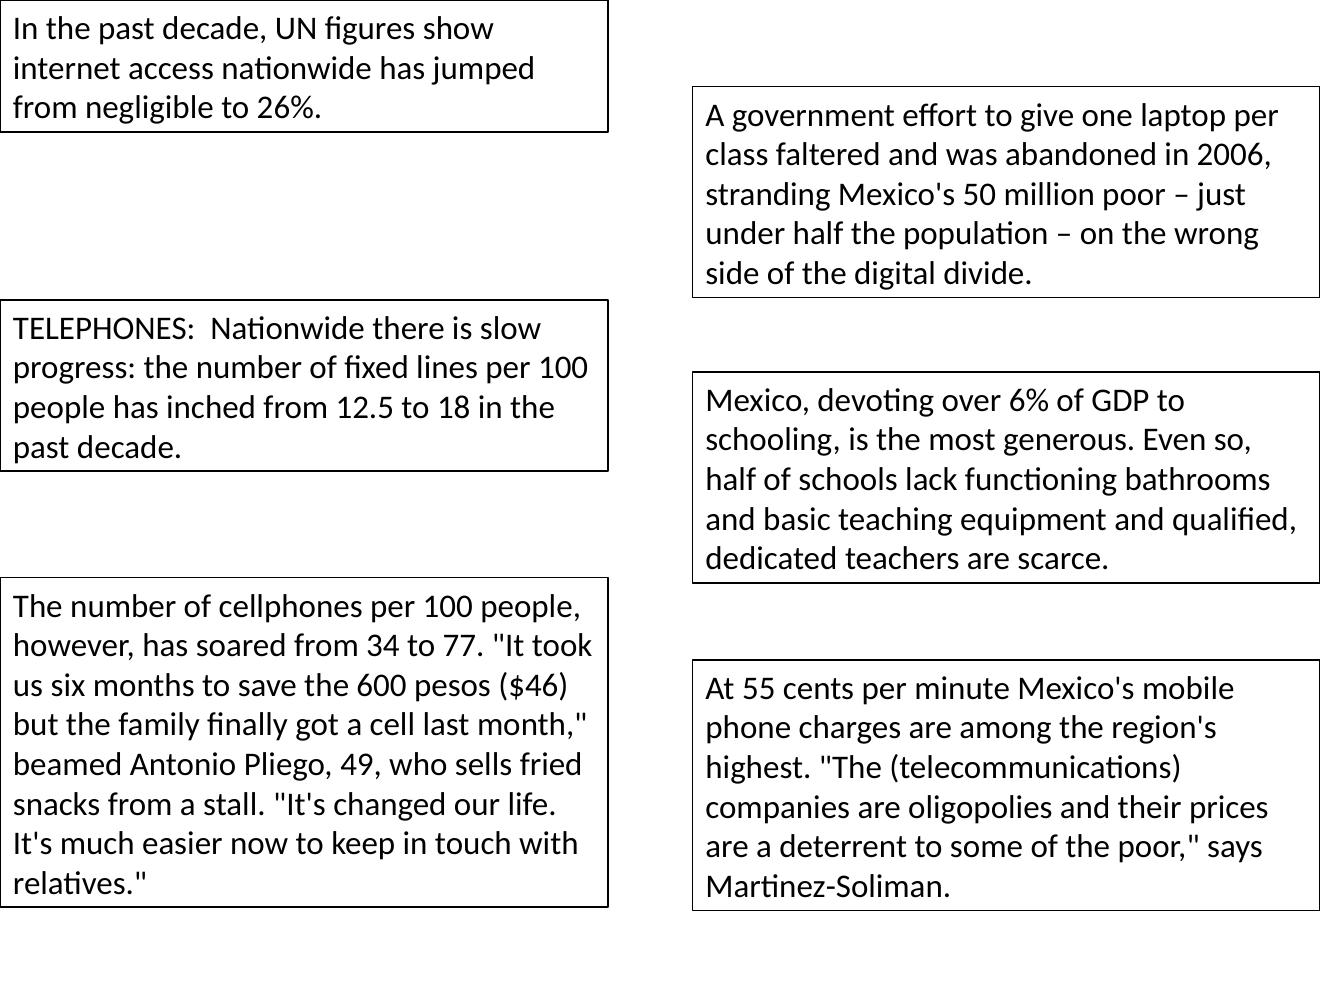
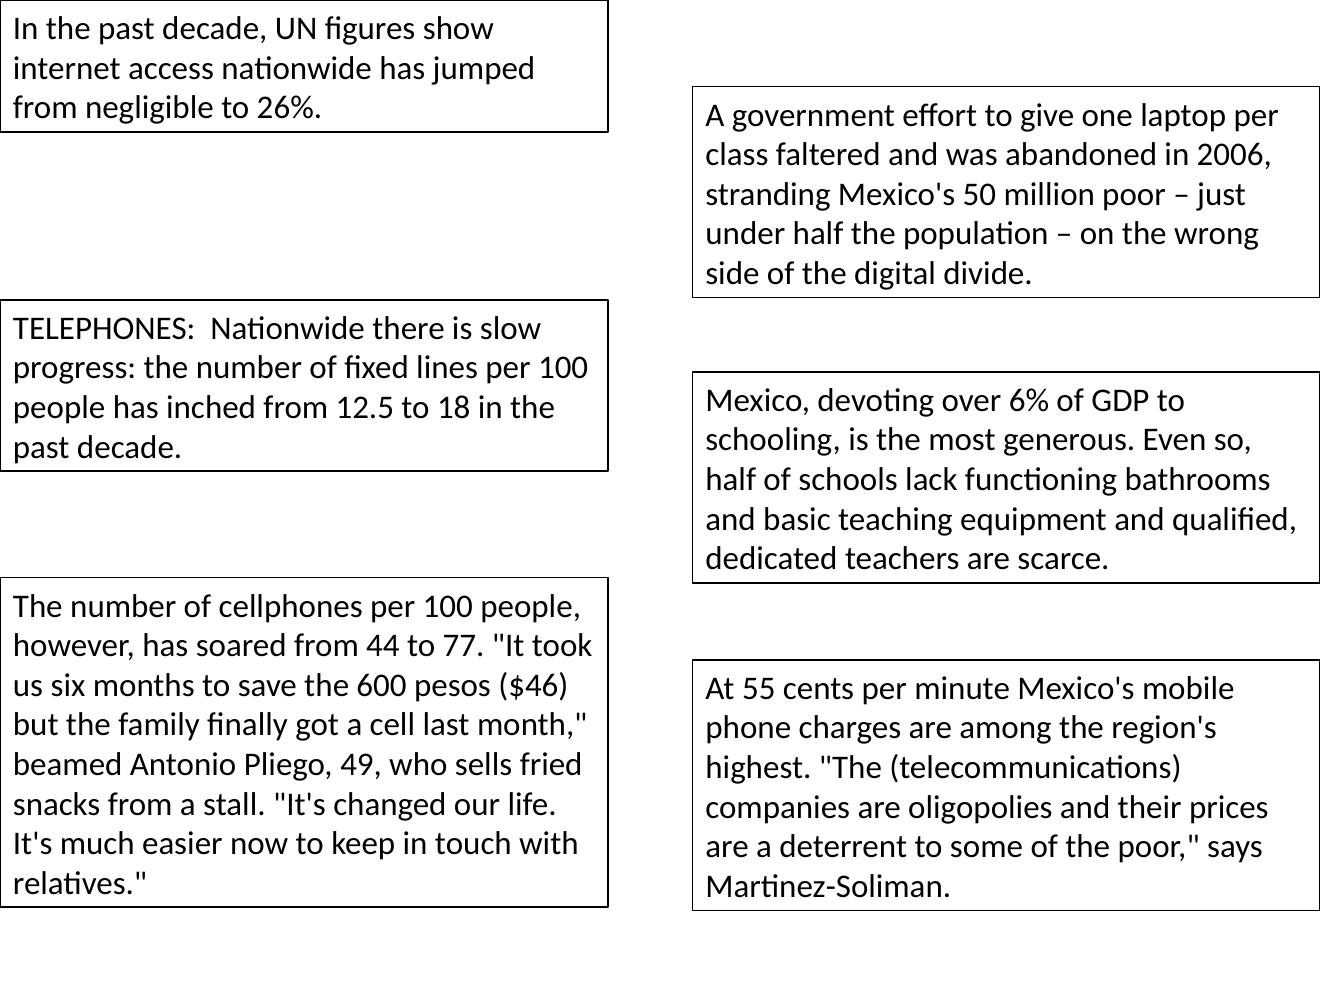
34: 34 -> 44 (383, 646)
